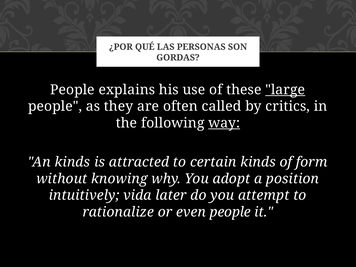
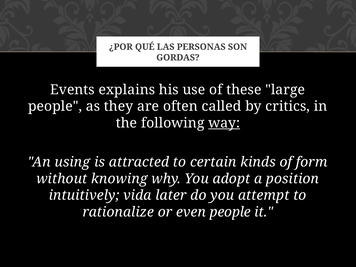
People: People -> Events (72, 90)
large underline: present -> none (285, 90)
An kinds: kinds -> using (72, 162)
